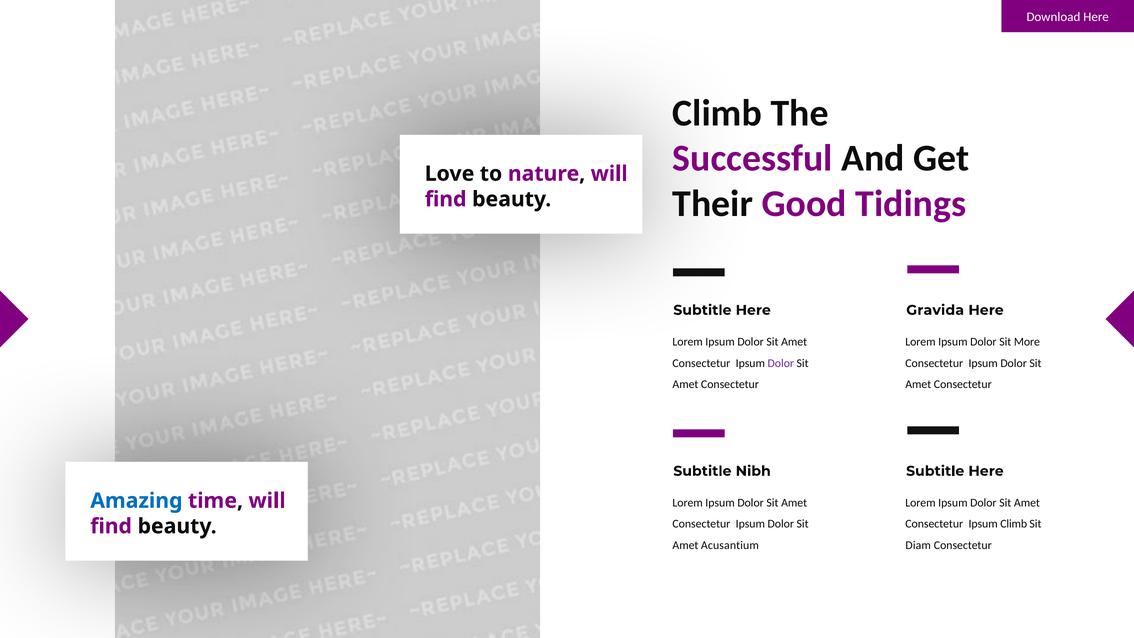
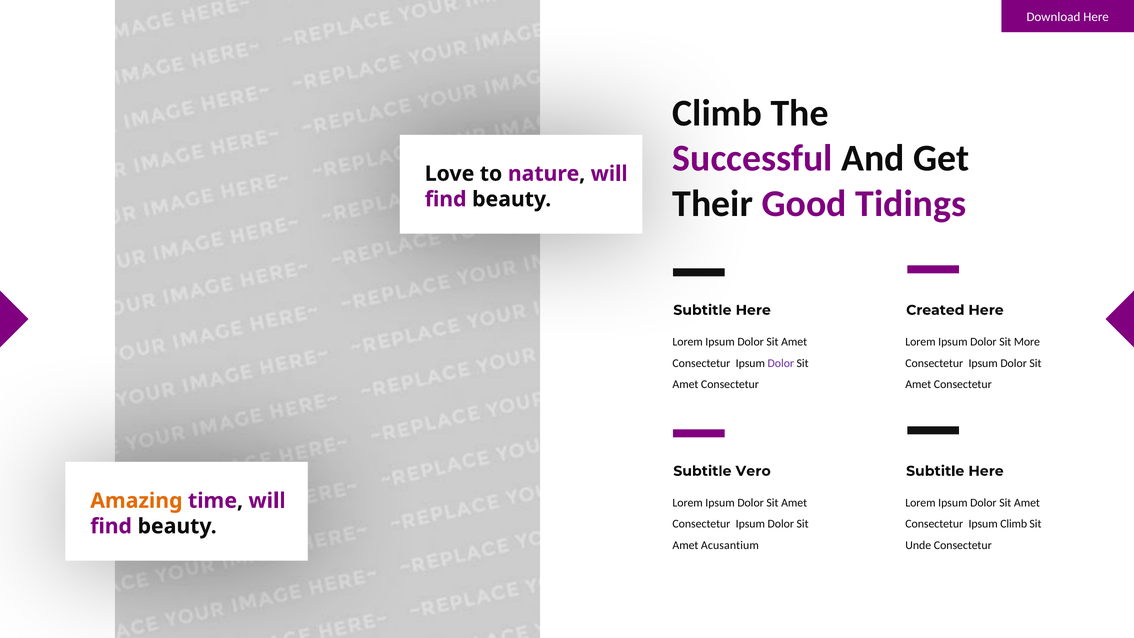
Gravida: Gravida -> Created (935, 310)
Nibh: Nibh -> Vero (753, 471)
Amazing colour: blue -> orange (136, 501)
Diam: Diam -> Unde (918, 545)
